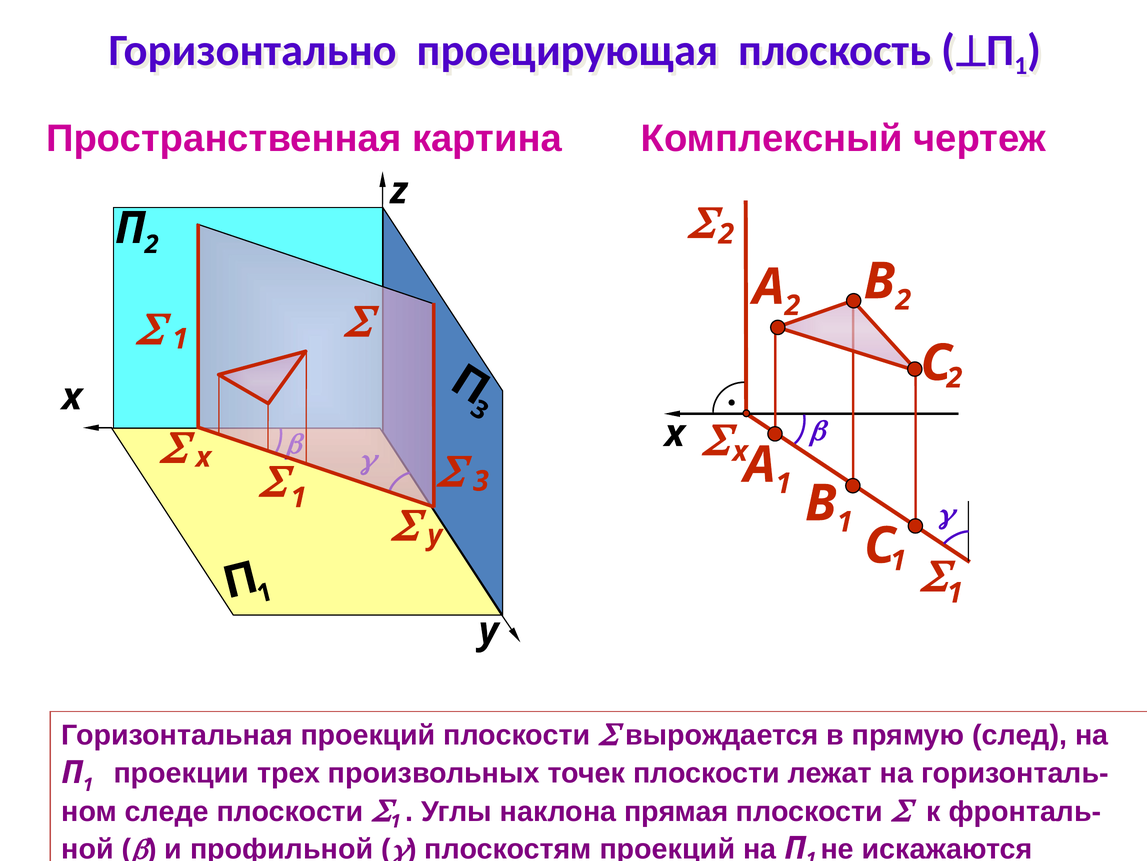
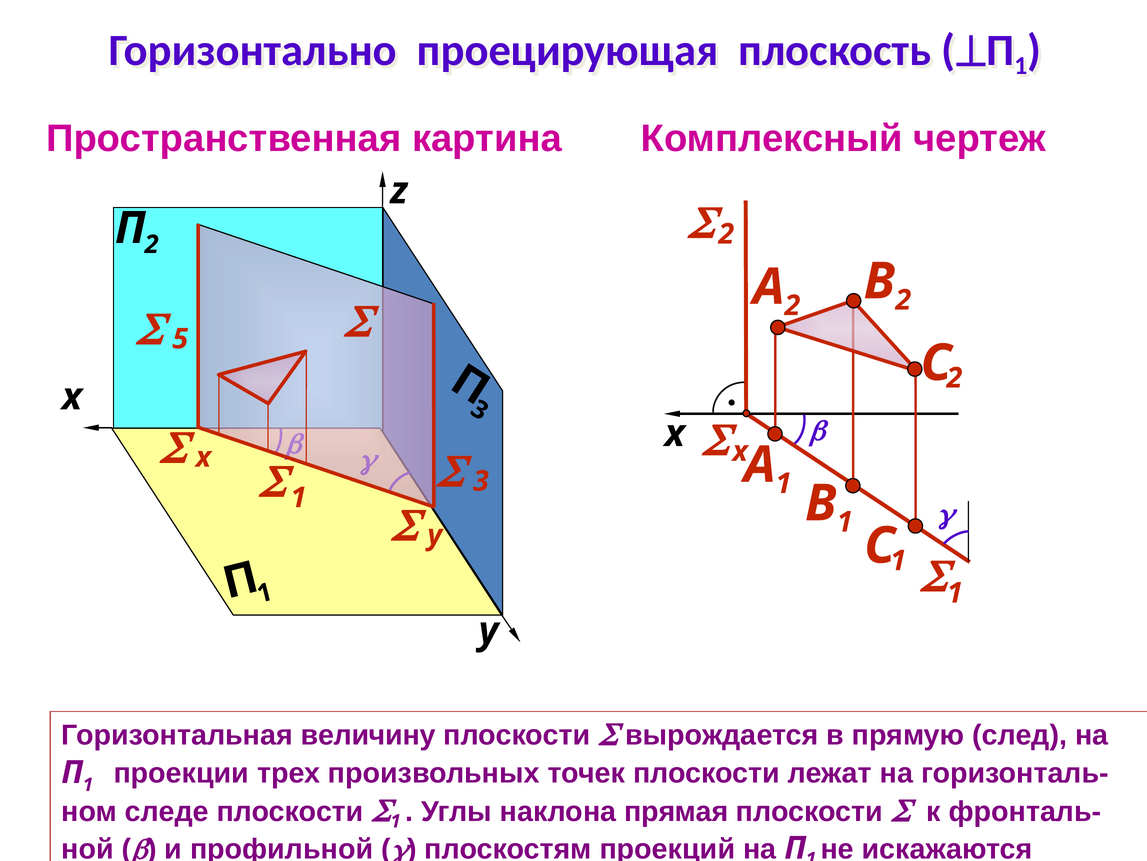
1: 1 -> 5 (180, 339)
Горизонтальная проекций: проекций -> величину (368, 735)
